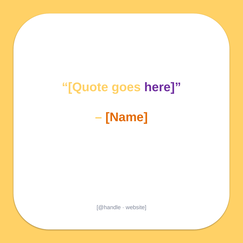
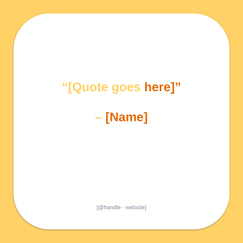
here colour: purple -> orange (163, 87)
